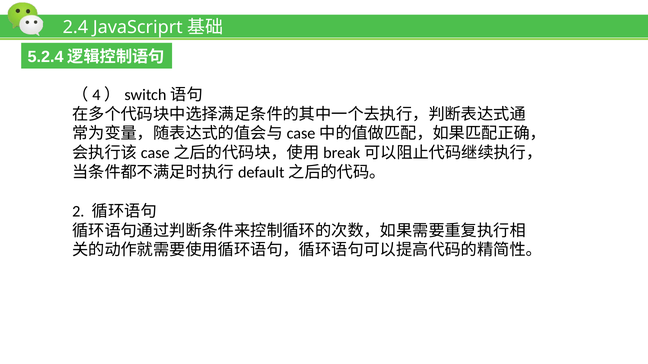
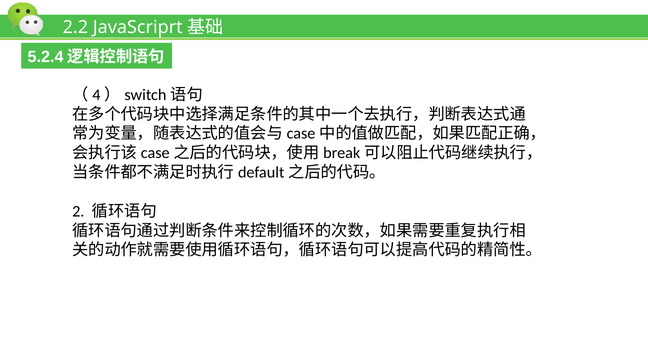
2.4: 2.4 -> 2.2 (75, 27)
